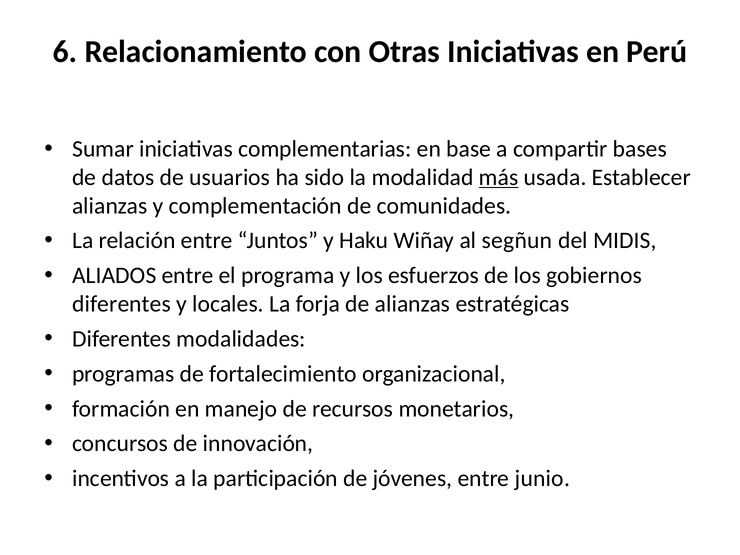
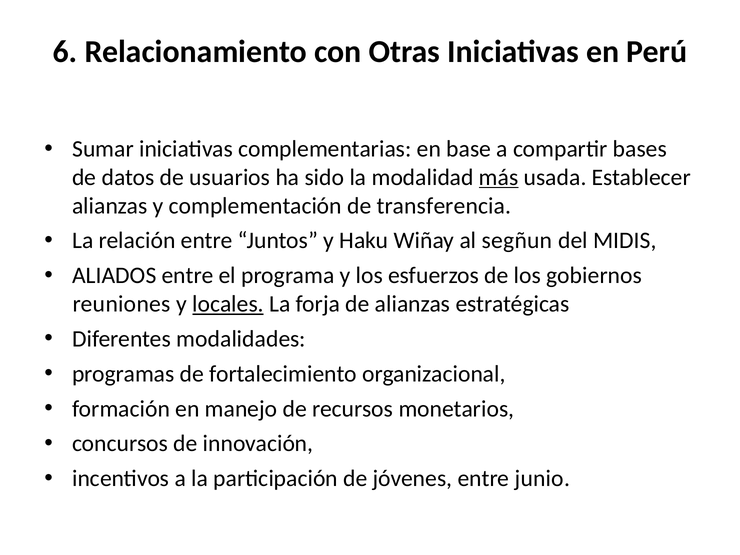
comunidades: comunidades -> transferencia (444, 206)
diferentes: diferentes -> reuniones (121, 304)
locales underline: none -> present (228, 304)
